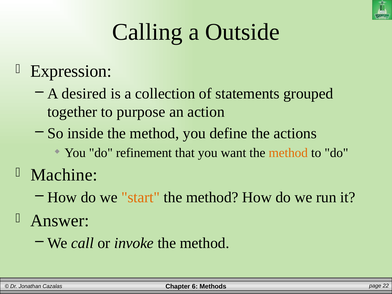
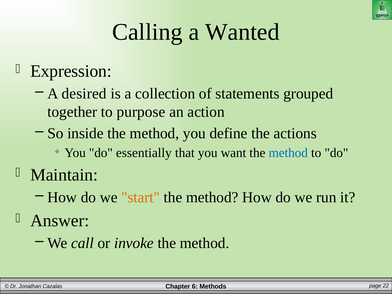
Outside: Outside -> Wanted (242, 32)
refinement: refinement -> essentially (144, 153)
method colour: orange -> blue (288, 153)
Machine: Machine -> Maintain (64, 175)
